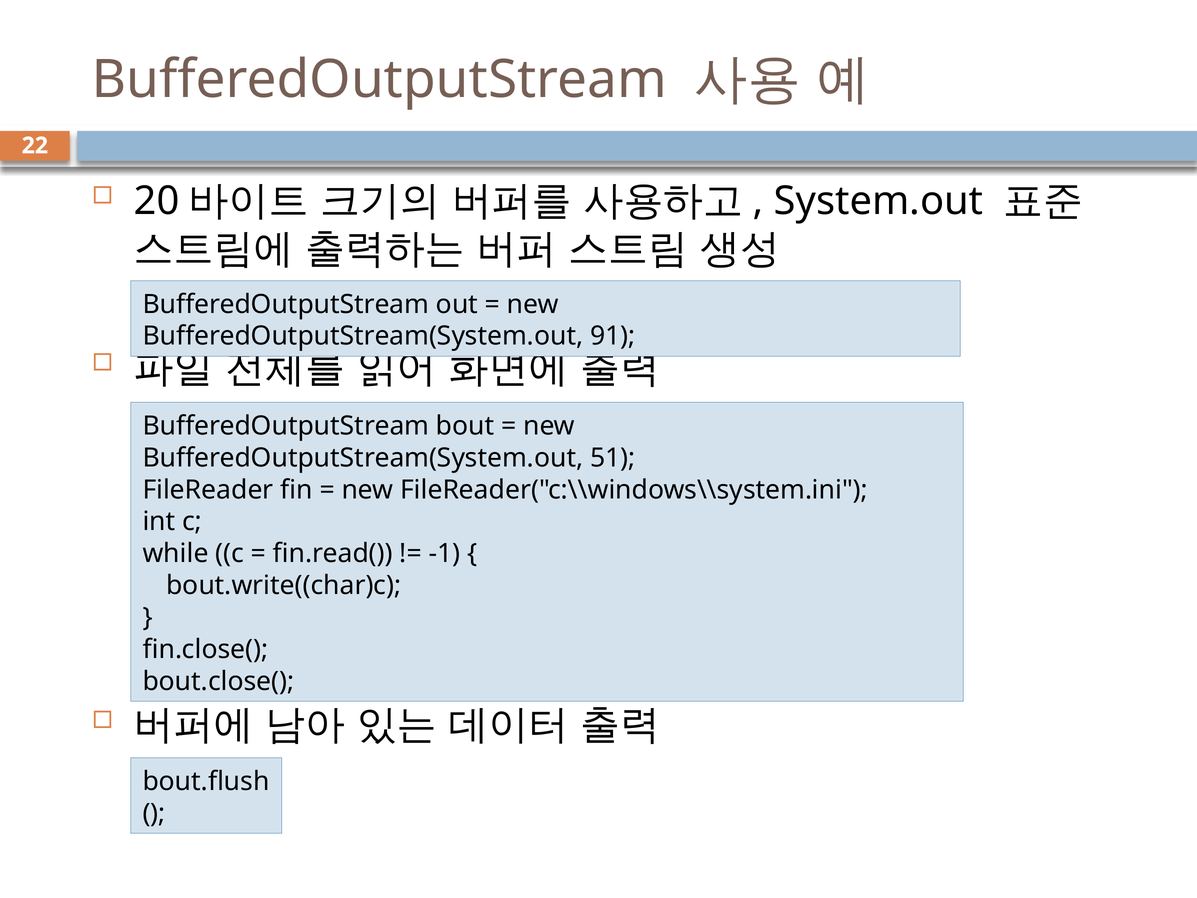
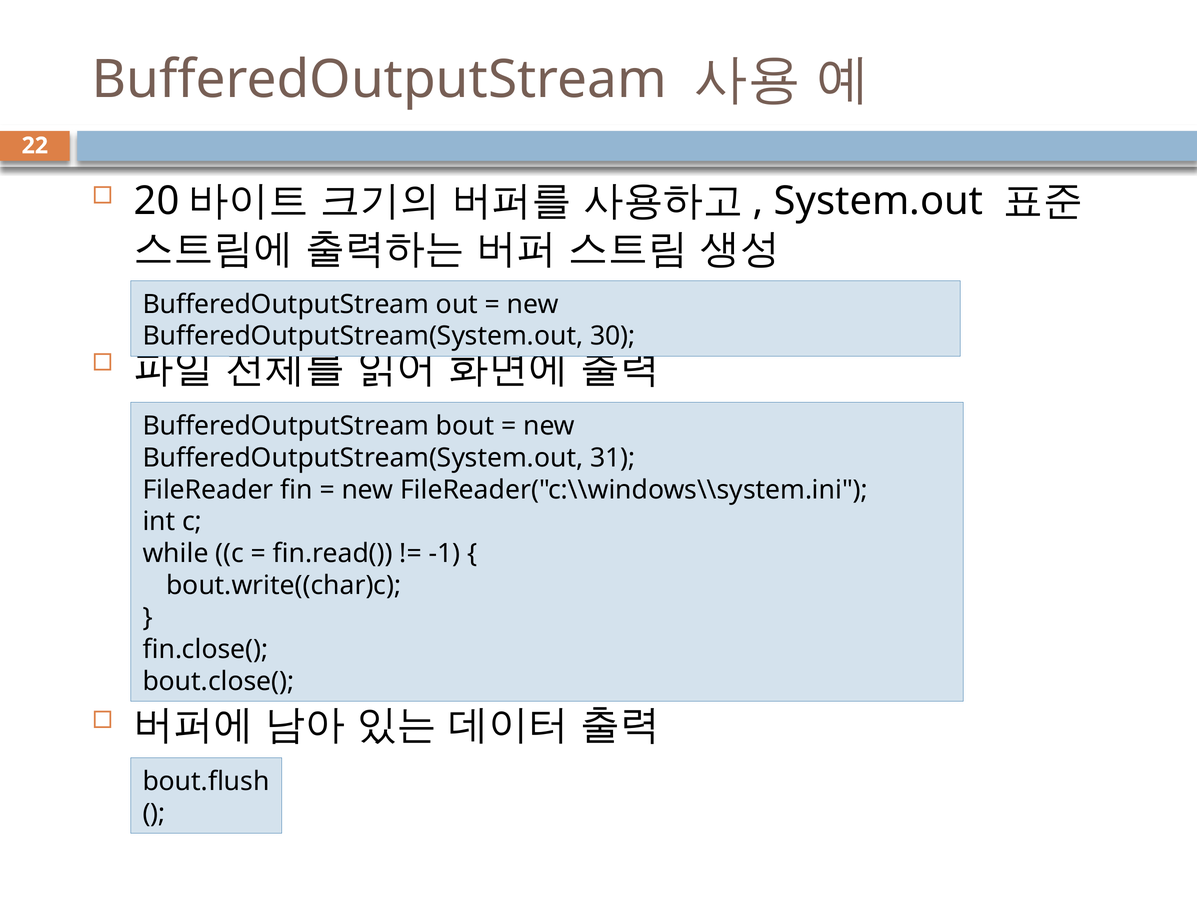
91: 91 -> 30 (613, 336)
51: 51 -> 31 (613, 458)
